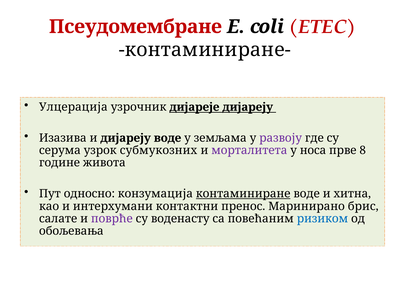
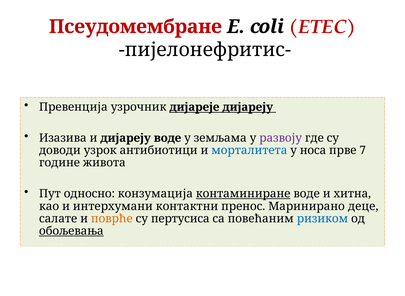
контаминиране-: контаминиране- -> пијелонефритис- (205, 50)
Улцерација: Улцерација -> Превенција (73, 107)
серума: серума -> доводи (60, 151)
субмукозних: субмукозних -> антибиотици (159, 151)
морталитета colour: purple -> blue (249, 151)
8: 8 -> 7 (363, 151)
брис: брис -> деце (363, 207)
поврће colour: purple -> orange (112, 219)
воденасту: воденасту -> пертусиса (180, 219)
обољевања underline: none -> present (71, 232)
